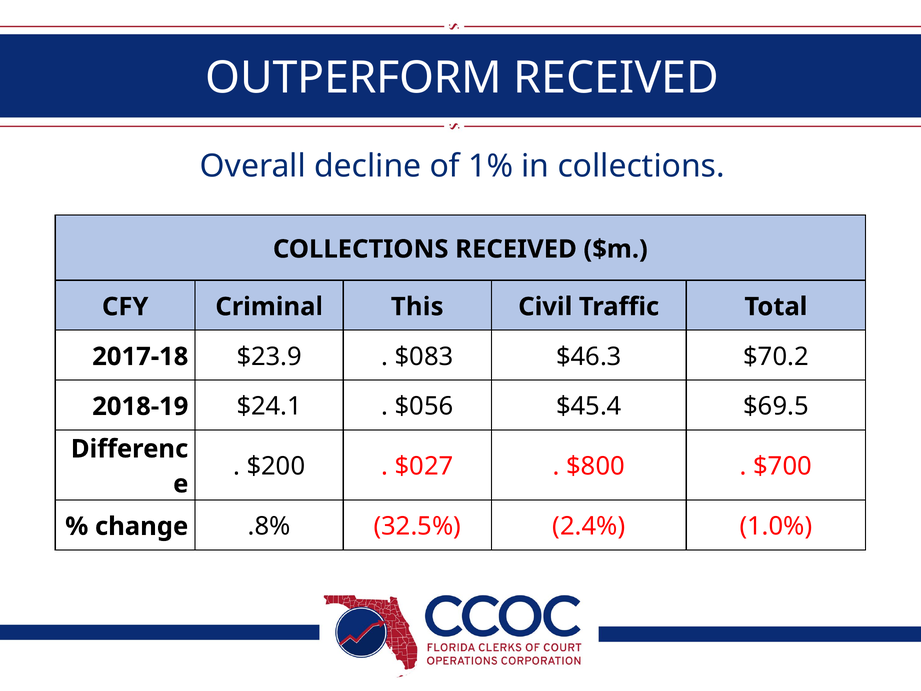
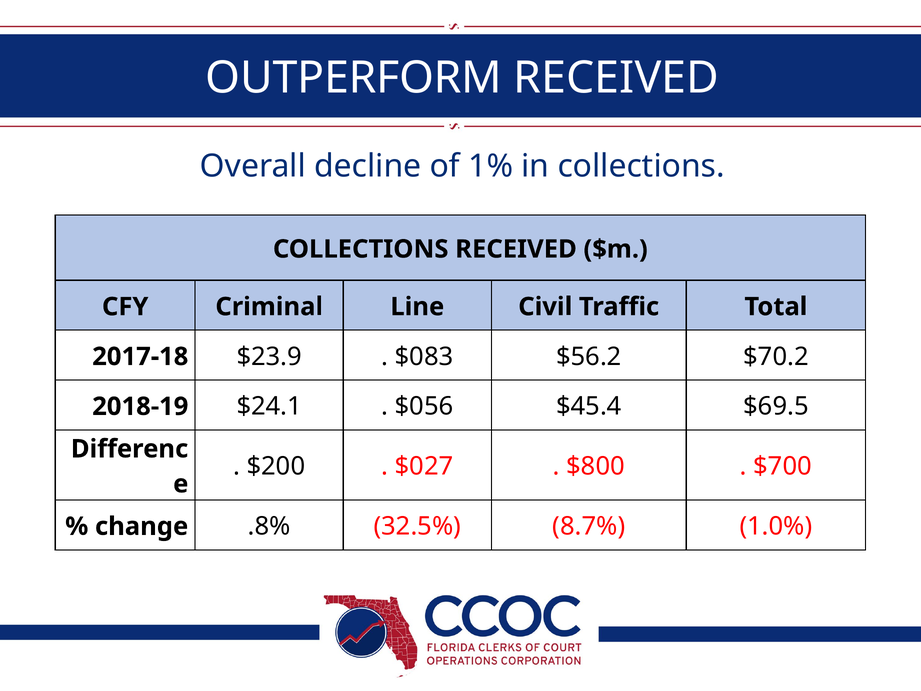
This: This -> Line (417, 307)
$46.3: $46.3 -> $56.2 (589, 357)
2.4%: 2.4% -> 8.7% (589, 526)
